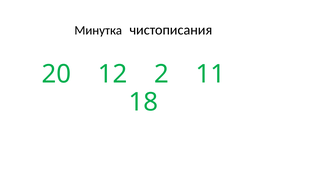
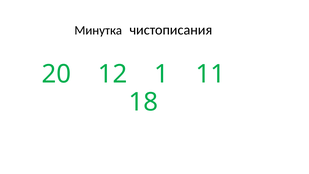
2: 2 -> 1 (161, 74)
